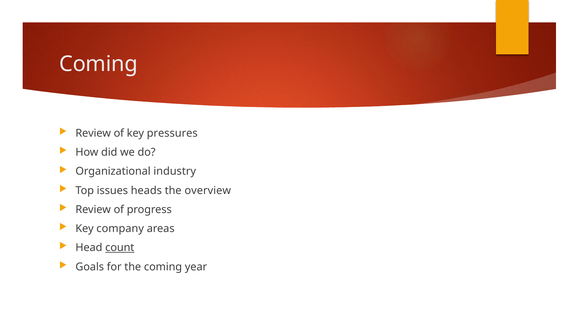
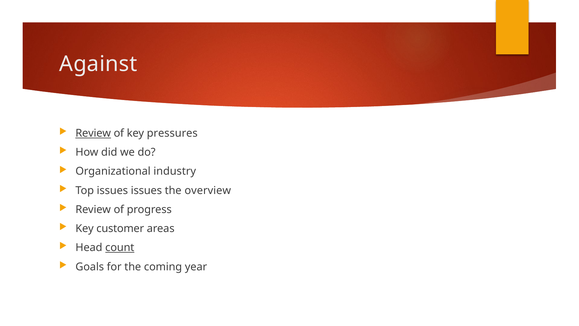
Coming: Coming -> Against (98, 64)
Review underline: none -> present (93, 133)
issues heads: heads -> issues (146, 190)
company: company -> customer (120, 228)
